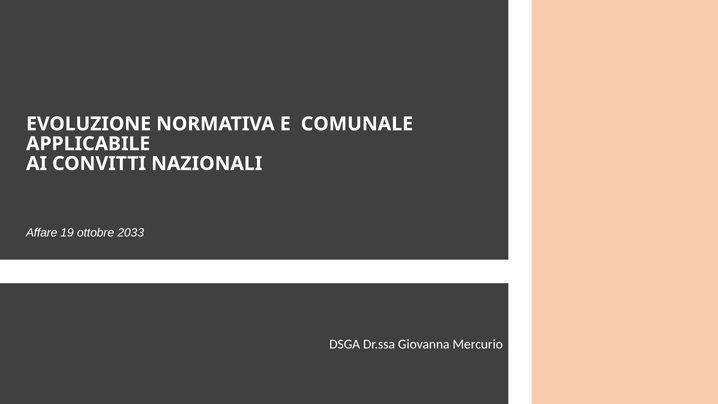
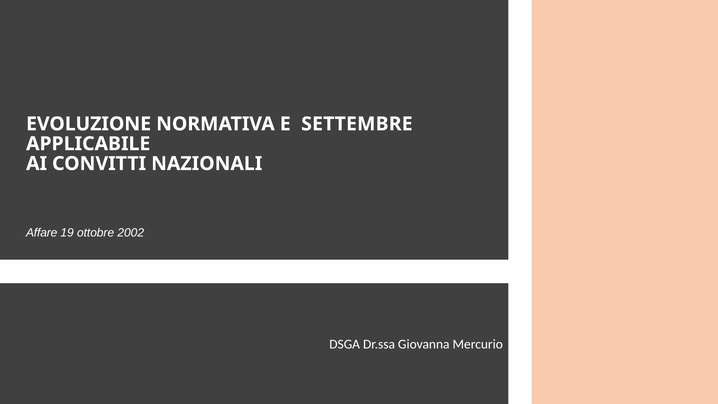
COMUNALE: COMUNALE -> SETTEMBRE (357, 124)
2033: 2033 -> 2002 (131, 233)
